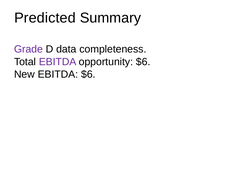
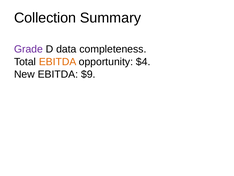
Predicted: Predicted -> Collection (45, 18)
EBITDA colour: purple -> orange (58, 62)
opportunity $6: $6 -> $4 (143, 62)
EBITDA $6: $6 -> $9 (88, 74)
